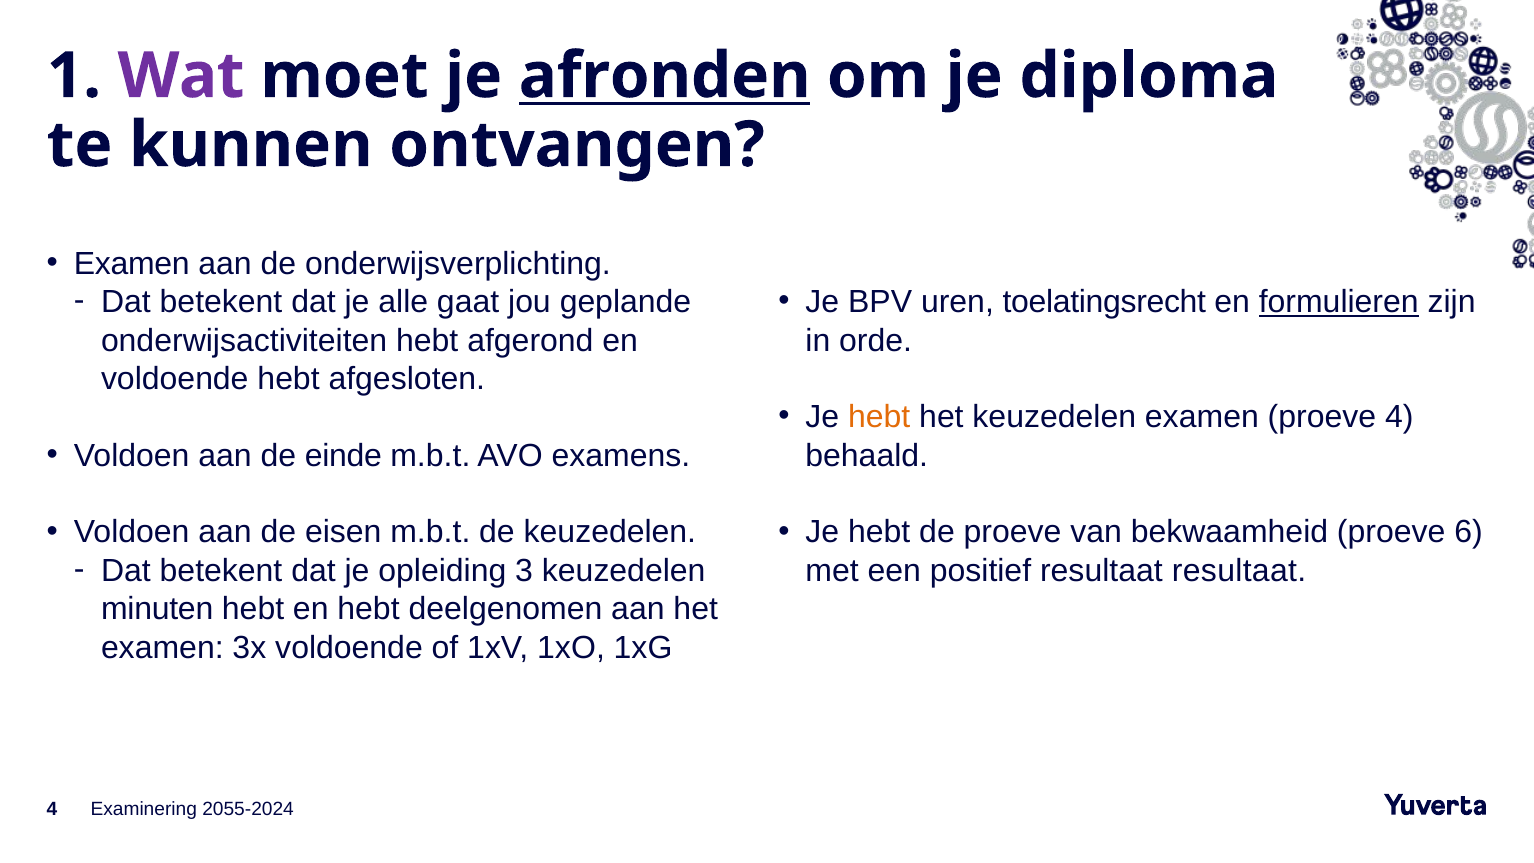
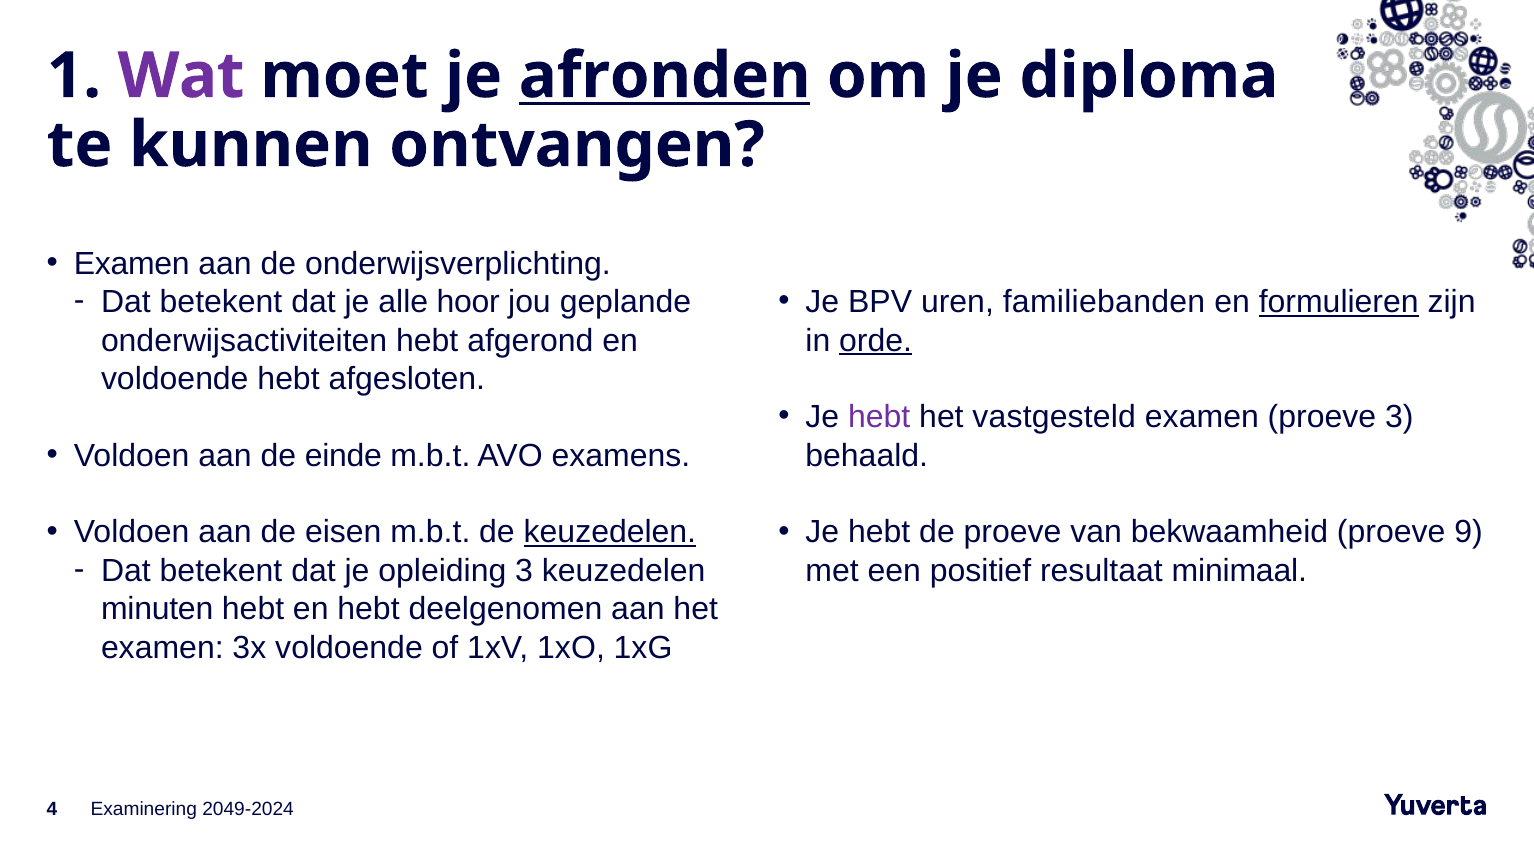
gaat: gaat -> hoor (468, 302)
toelatingsrecht: toelatingsrecht -> familiebanden (1104, 302)
orde underline: none -> present (876, 340)
hebt colour: orange -> purple (879, 417)
het keuzedelen: keuzedelen -> vastgesteld (1054, 417)
proeve 4: 4 -> 3 (1399, 417)
keuzedelen underline: none -> present (610, 532)
6: 6 -> 9 (1469, 532)
resultaat resultaat: resultaat -> minimaal (1239, 571)
2055-2024: 2055-2024 -> 2049-2024 (248, 809)
